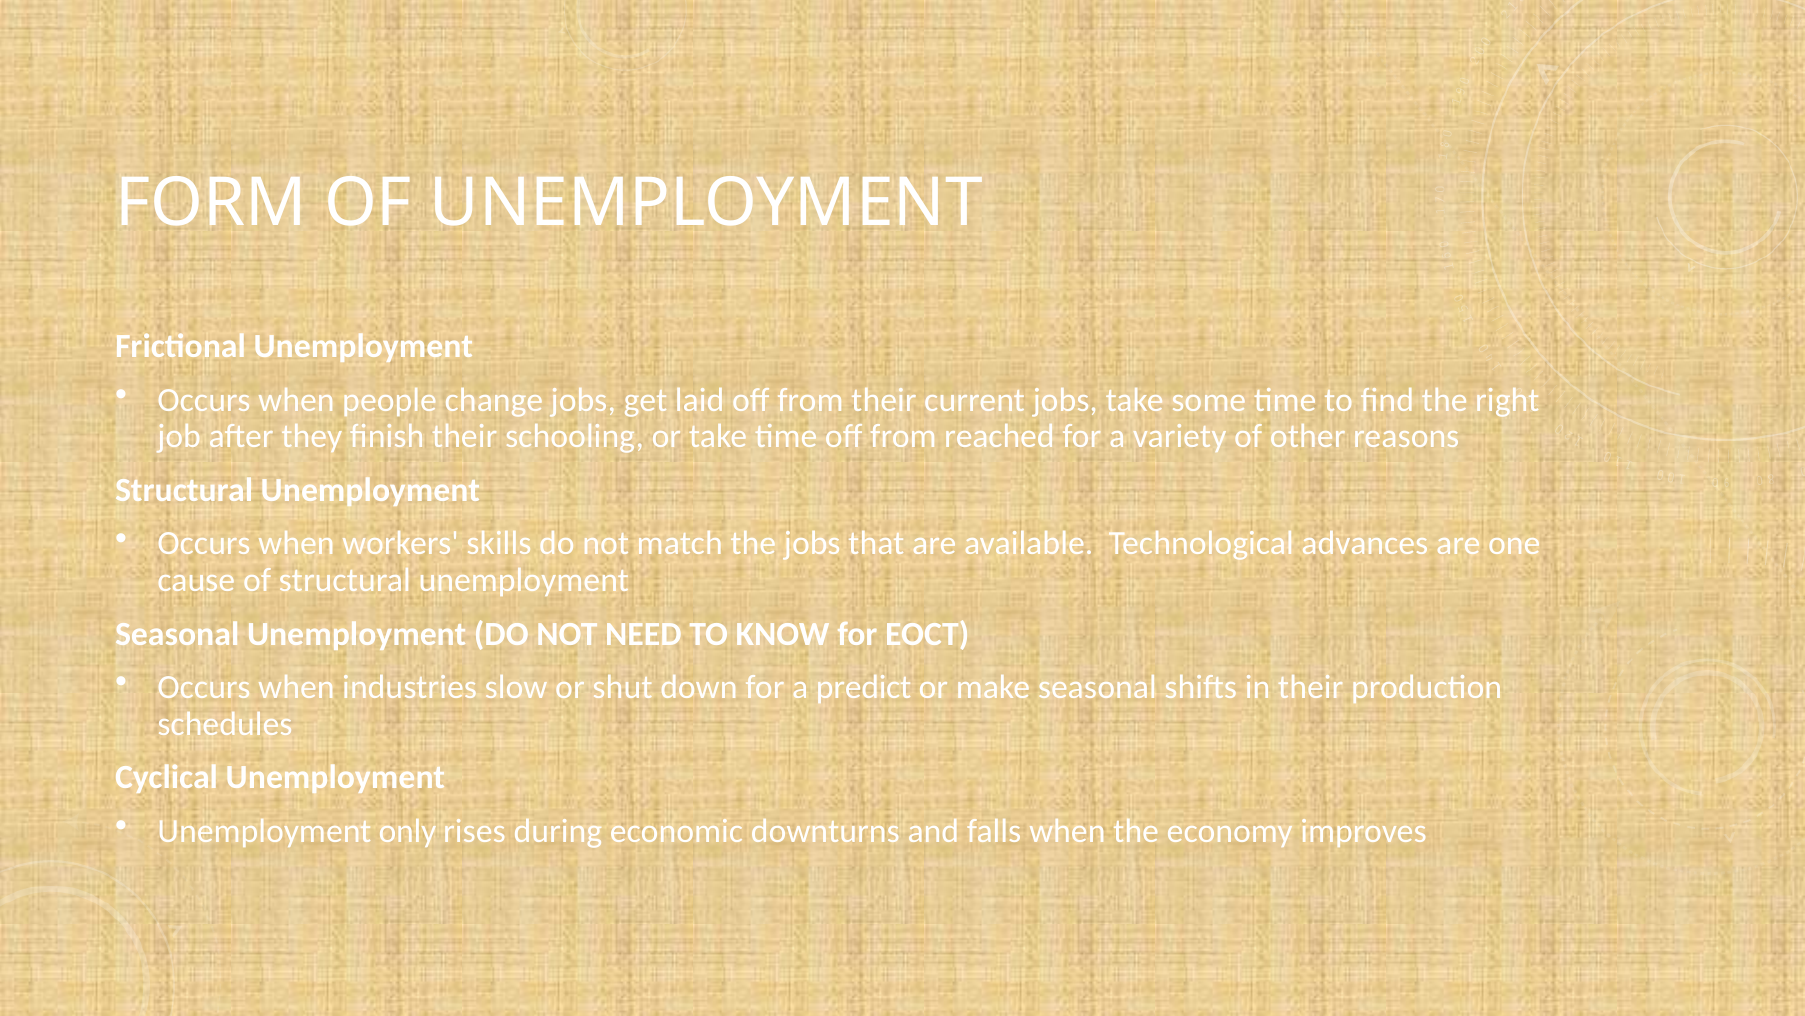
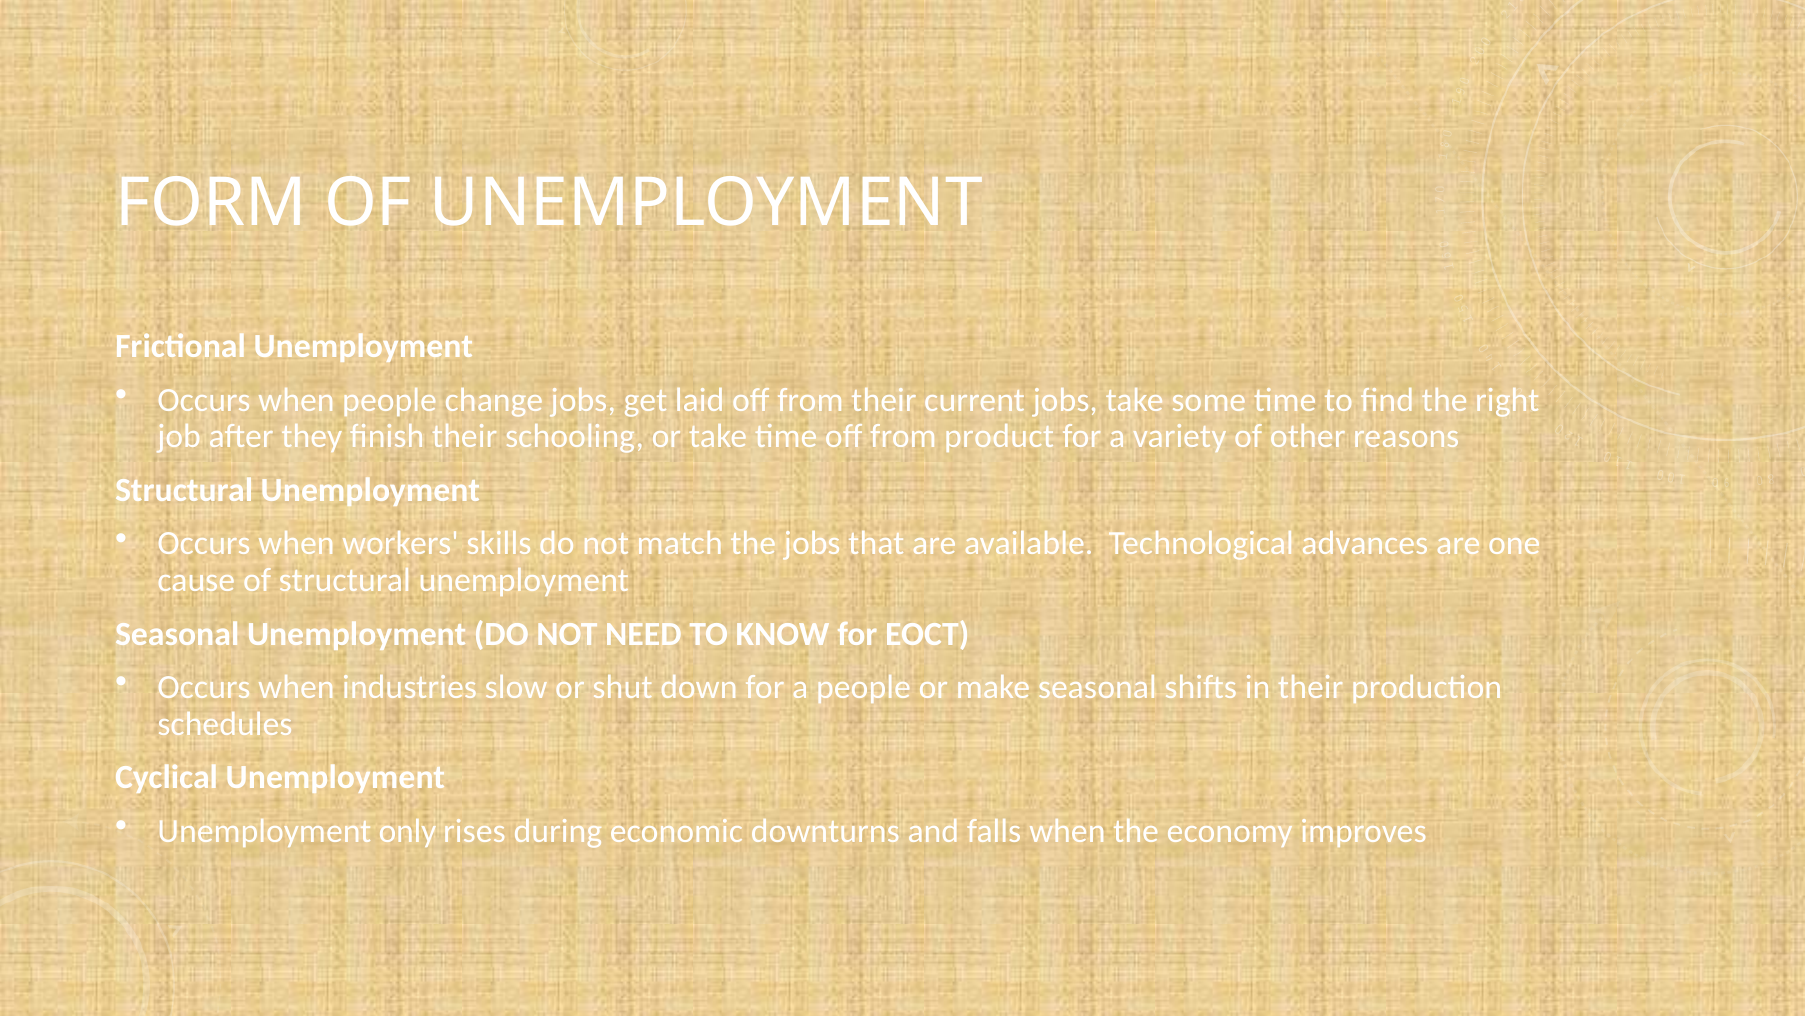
reached: reached -> product (999, 437)
a predict: predict -> people (864, 687)
